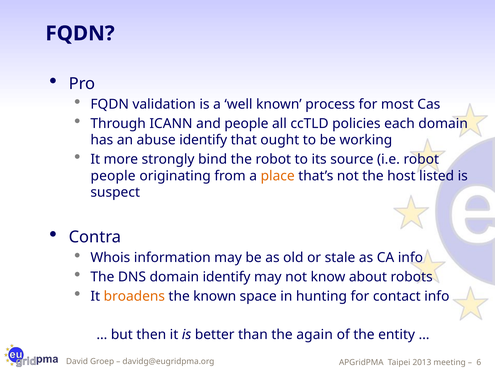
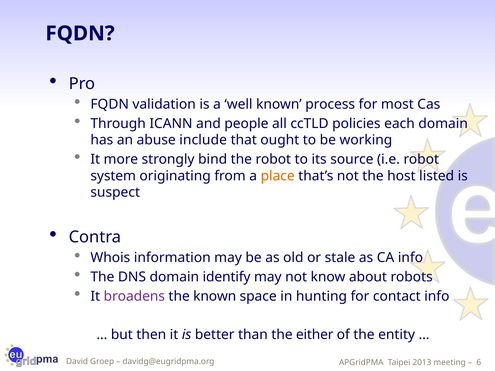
abuse identify: identify -> include (203, 140)
people: people -> system (113, 176)
broadens colour: orange -> purple (134, 296)
again: again -> either (315, 335)
